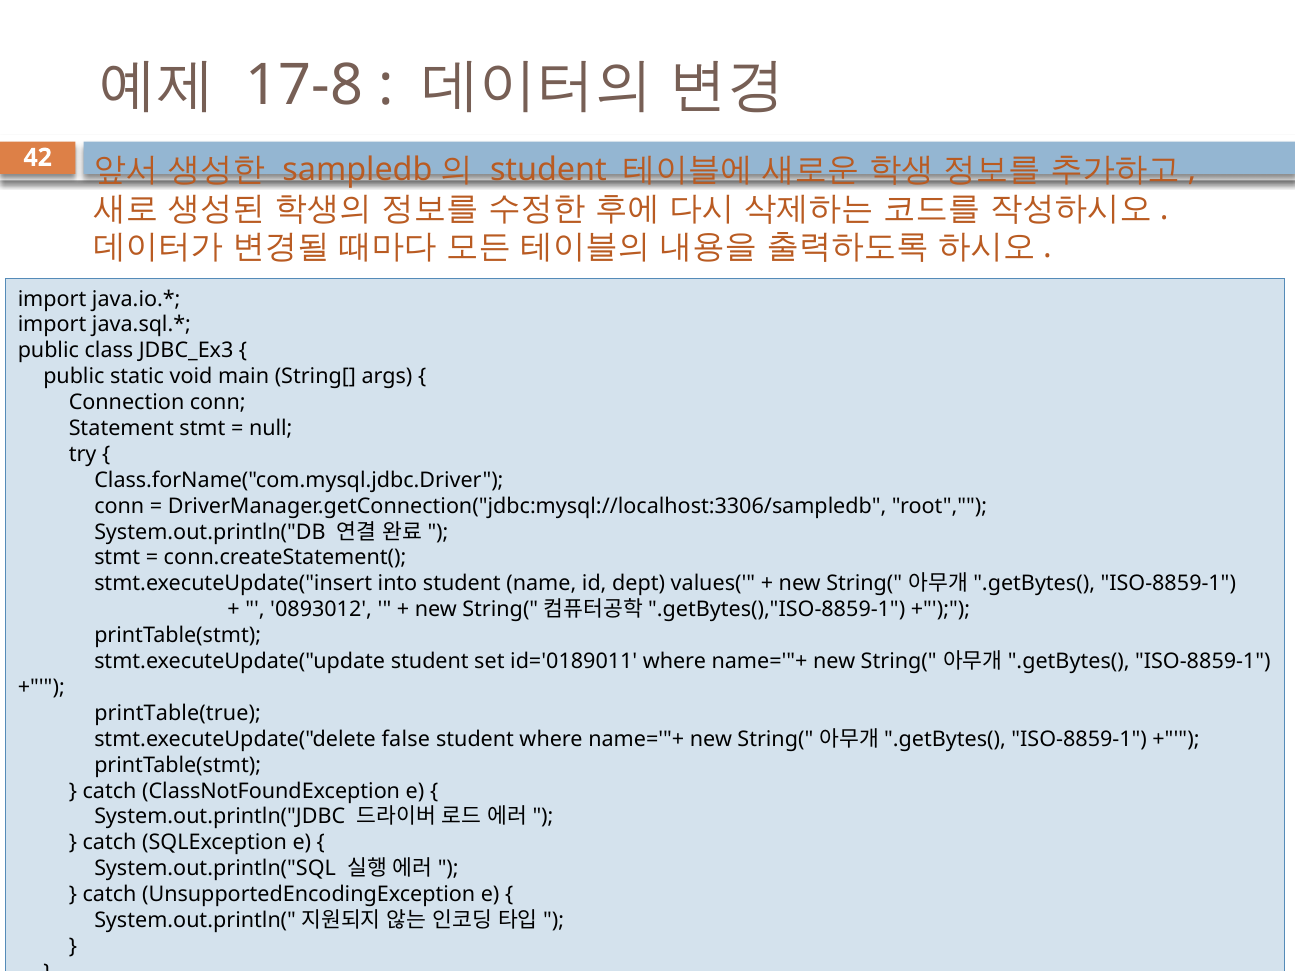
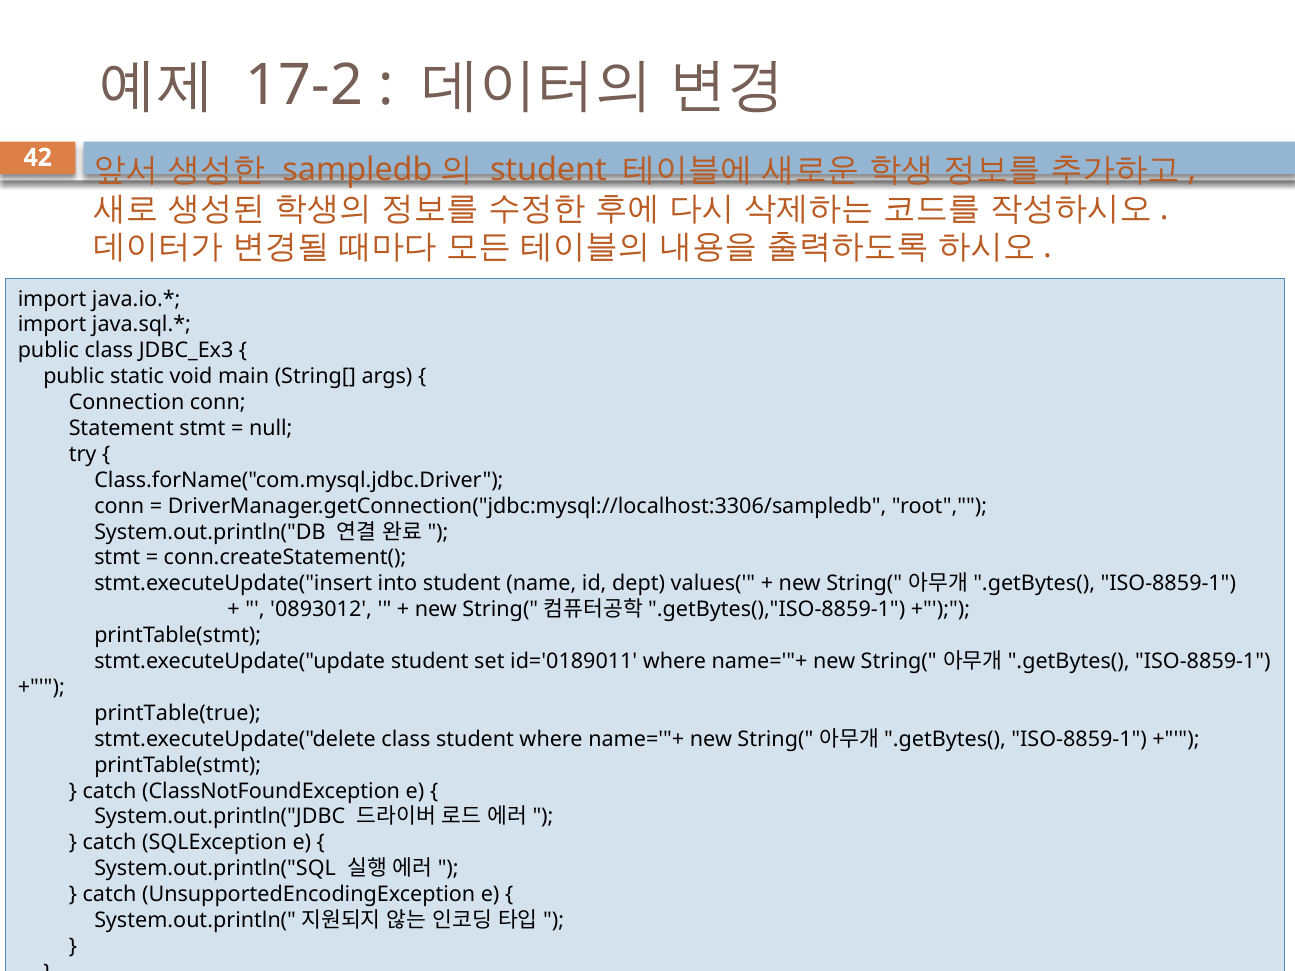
17-8: 17-8 -> 17-2 (304, 86)
stmt.executeUpdate("delete false: false -> class (406, 739)
